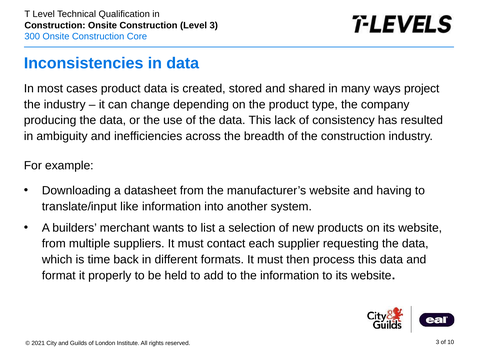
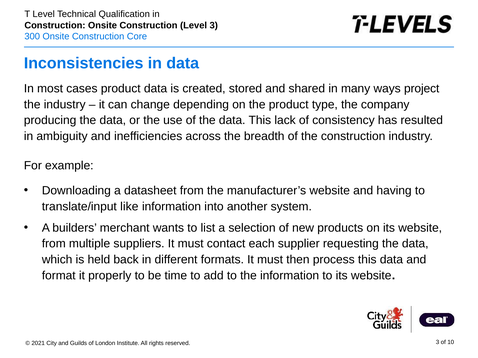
time: time -> held (99, 260)
held: held -> time (176, 276)
